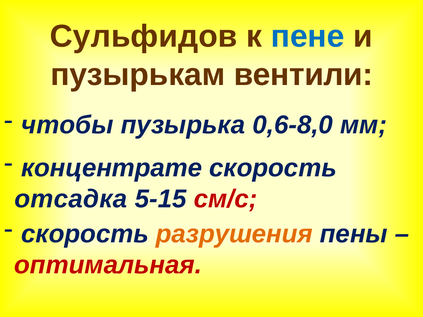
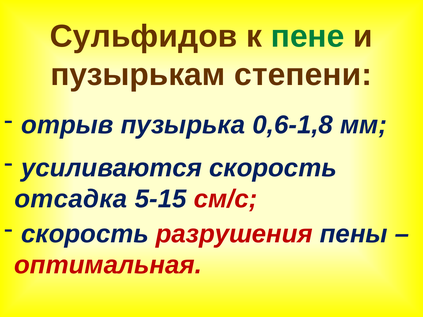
пене colour: blue -> green (308, 37)
вентили: вентили -> степени (303, 75)
чтобы: чтобы -> отрыв (67, 125)
0,6-8,0: 0,6-8,0 -> 0,6-1,8 (293, 125)
концентрате: концентрате -> усиливаются (112, 168)
разрушения colour: orange -> red (234, 234)
